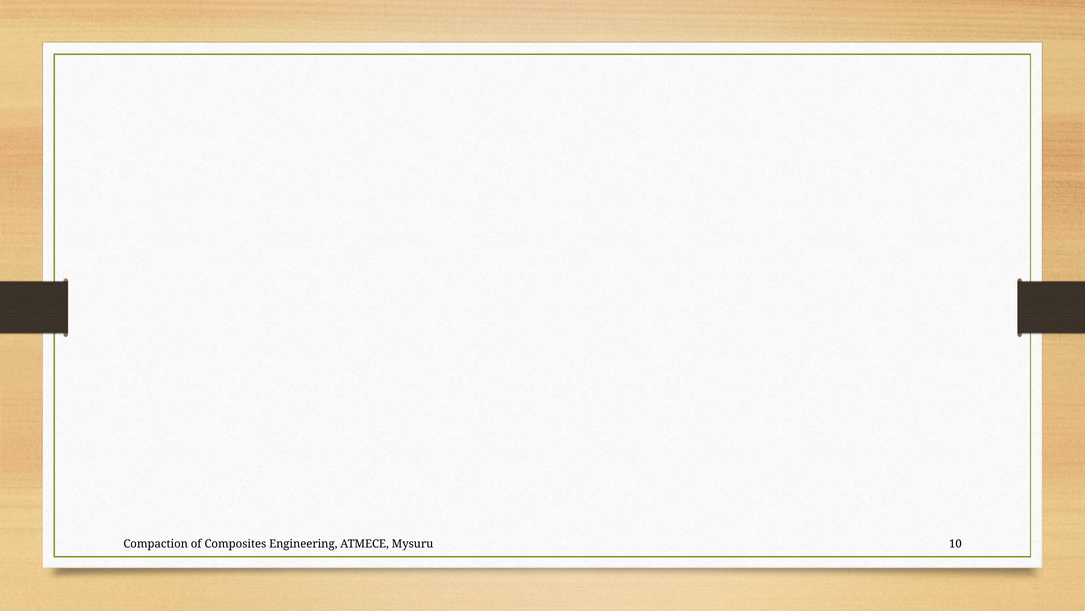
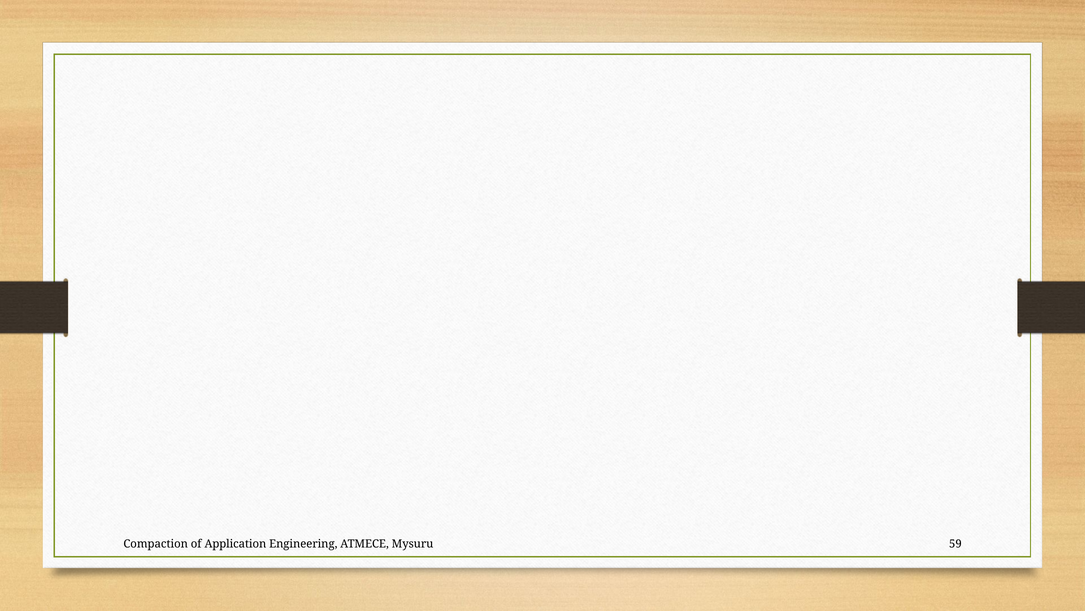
Composites: Composites -> Application (235, 544)
10: 10 -> 59 (955, 544)
